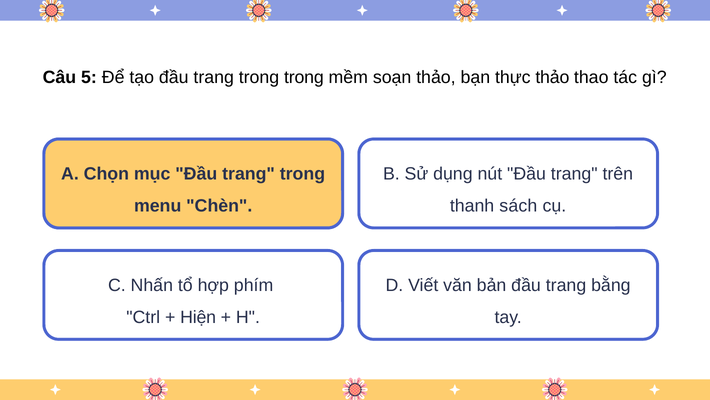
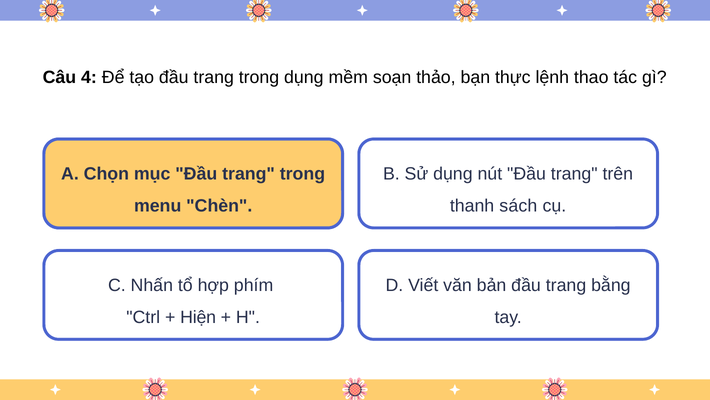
5: 5 -> 4 (89, 77)
trong trong: trong -> dụng (304, 77)
thực thảo: thảo -> lệnh (552, 77)
